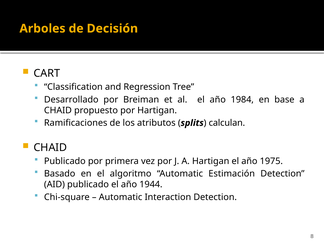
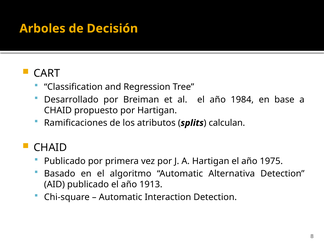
Estimación: Estimación -> Alternativa (232, 174)
1944: 1944 -> 1913 (151, 185)
